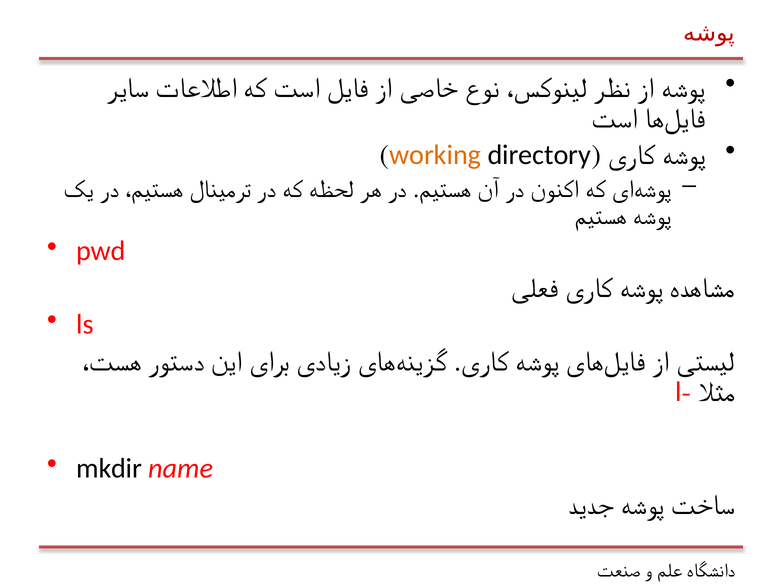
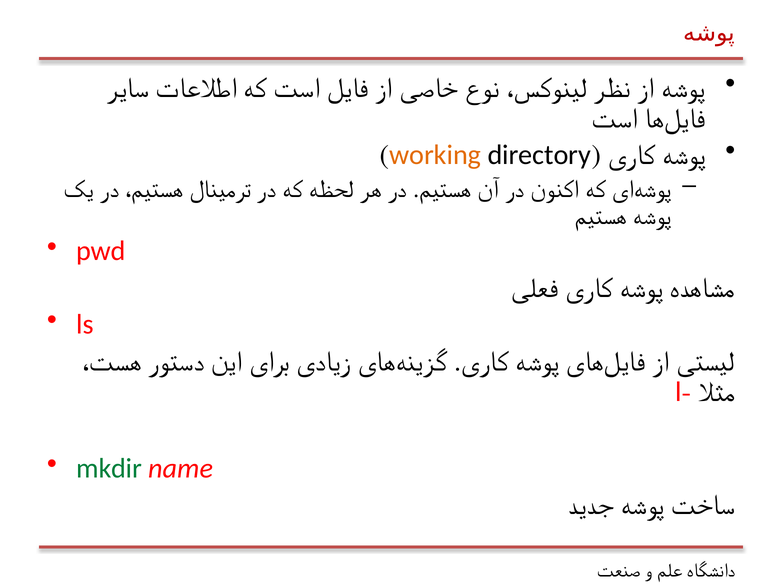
mkdir colour: black -> green (109, 469)
